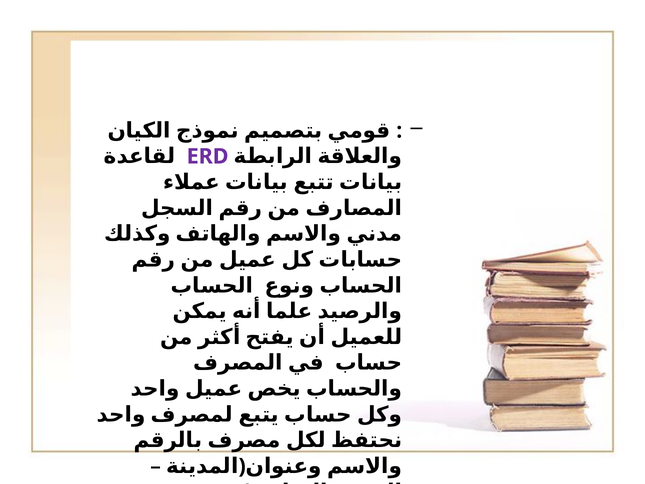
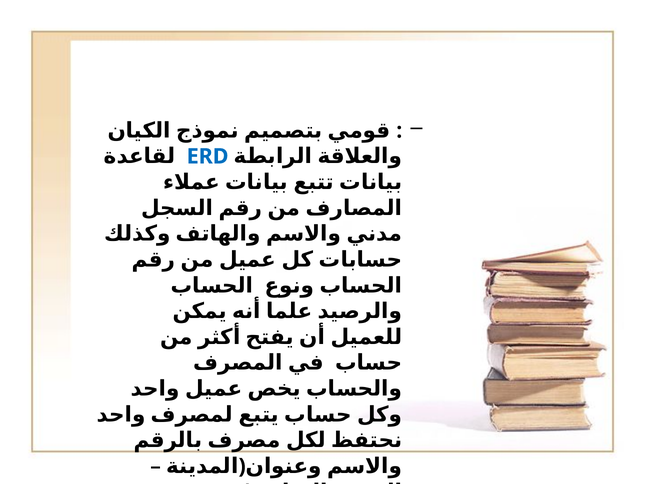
ERD colour: purple -> blue (208, 156)
